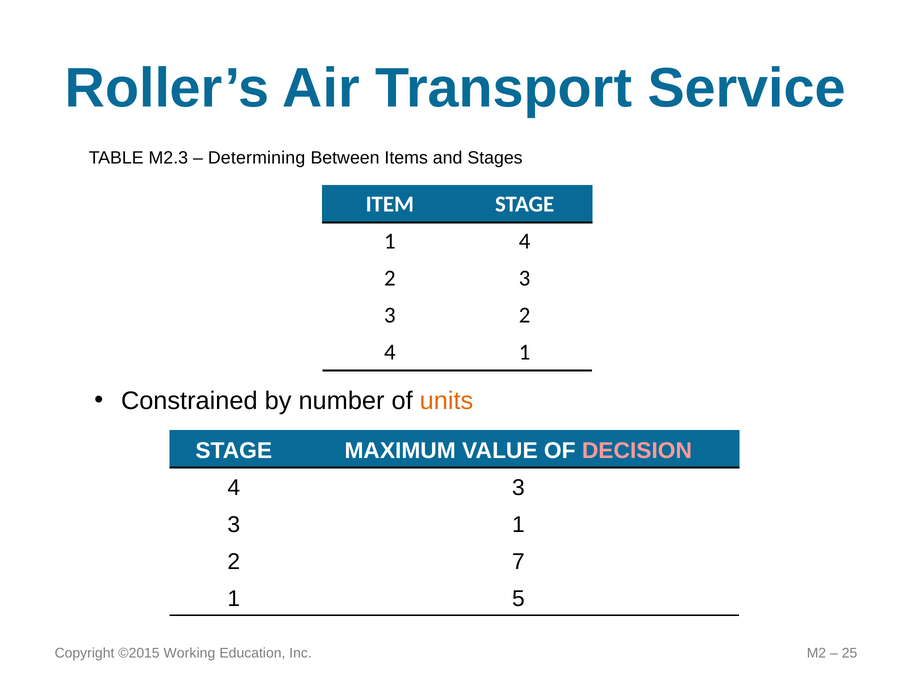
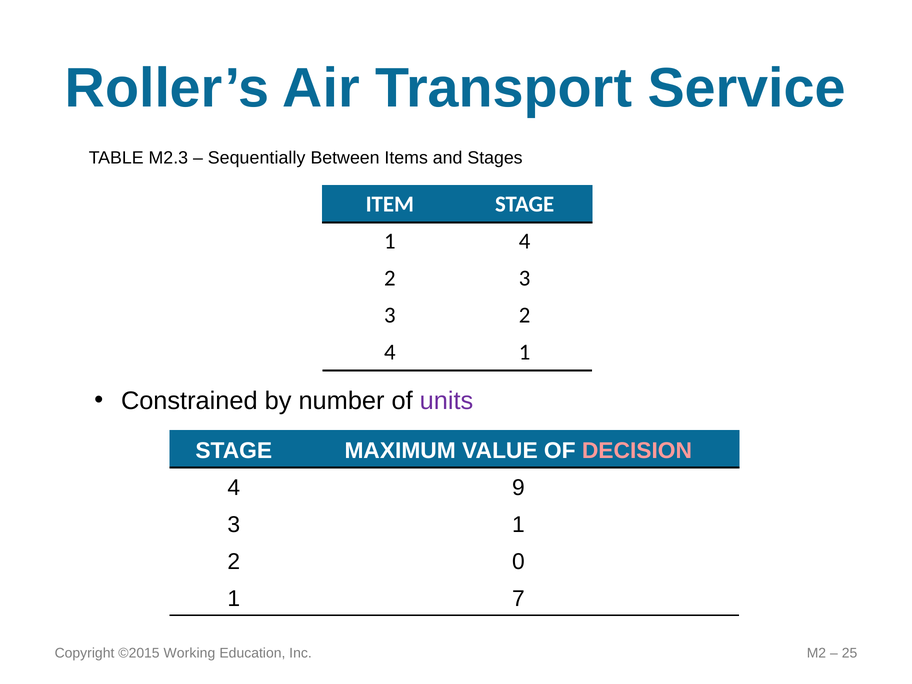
Determining: Determining -> Sequentially (257, 158)
units colour: orange -> purple (446, 401)
4 3: 3 -> 9 (518, 488)
7: 7 -> 0 (518, 562)
5: 5 -> 7 (518, 598)
